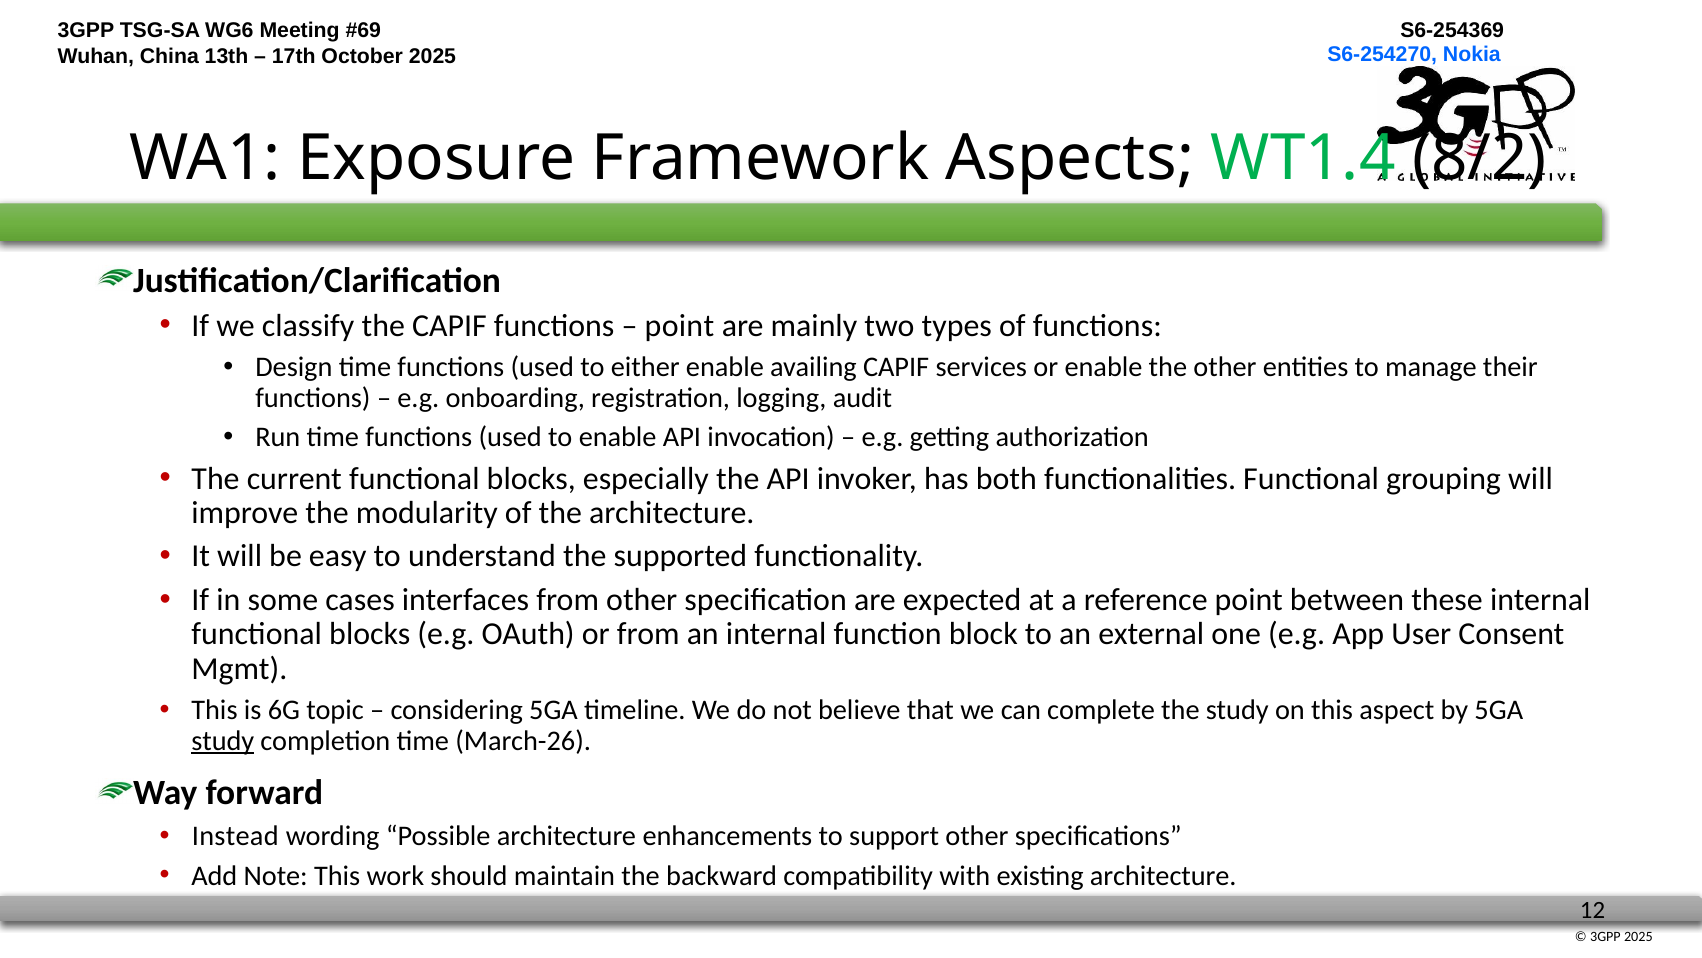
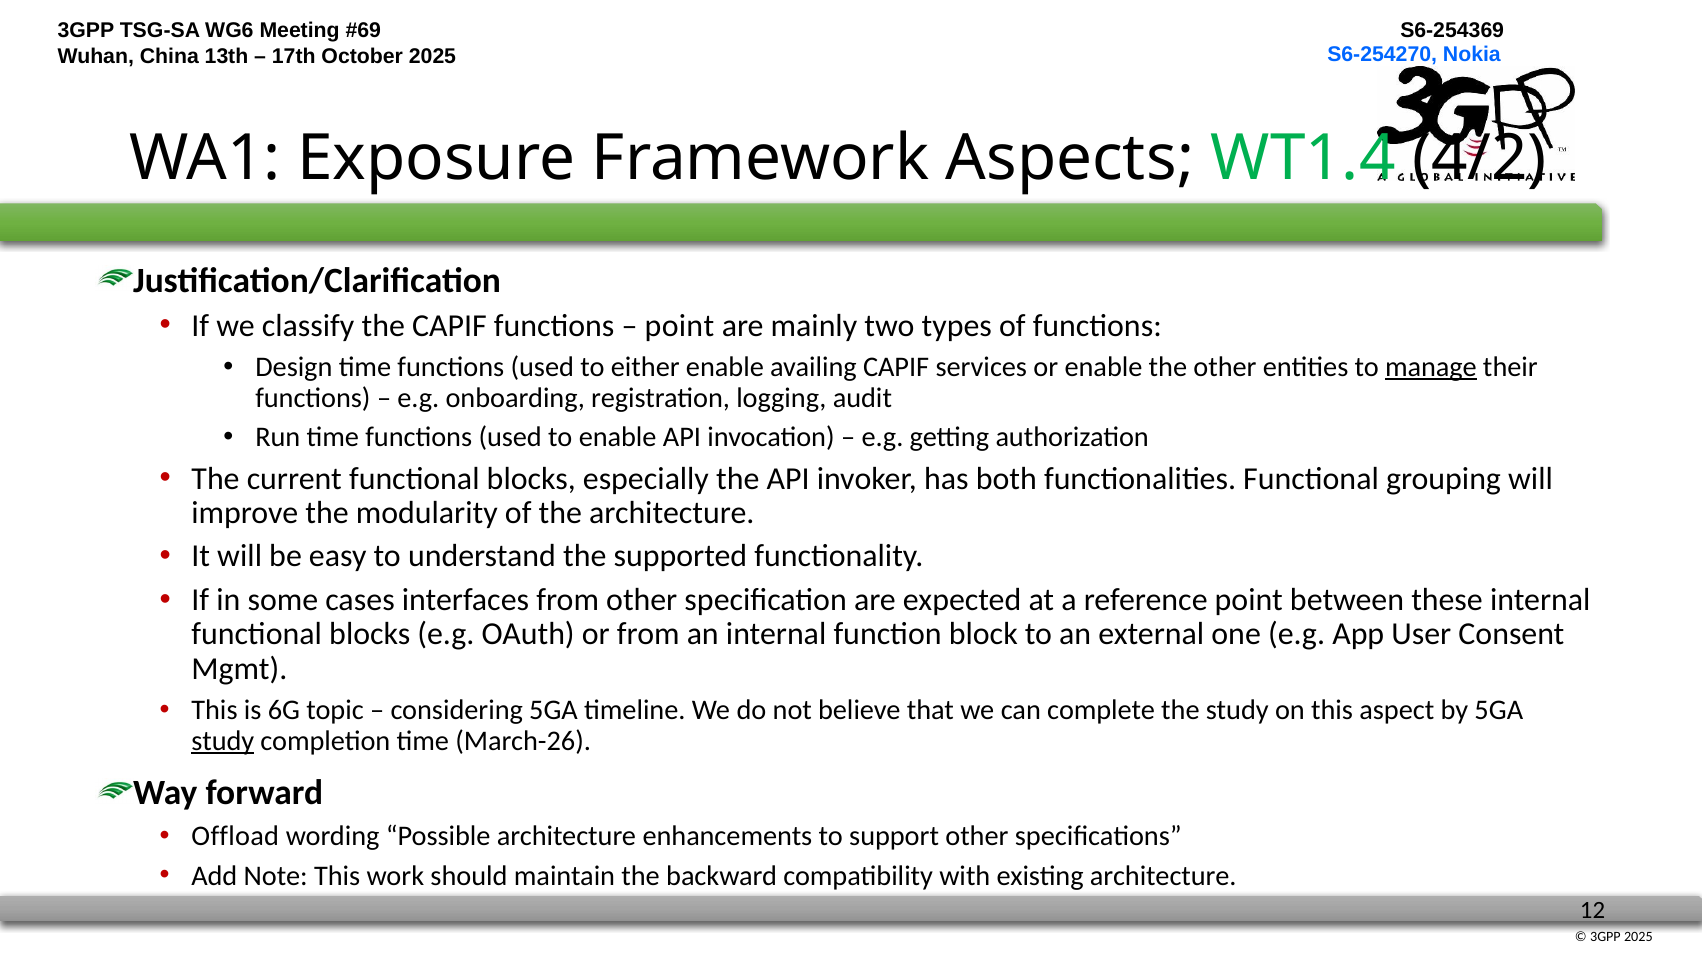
8/2: 8/2 -> 4/2 (1480, 158)
manage underline: none -> present (1431, 367)
Instead: Instead -> Offload (235, 836)
